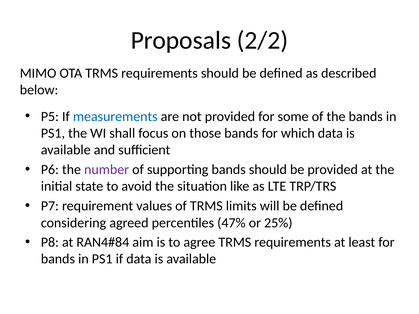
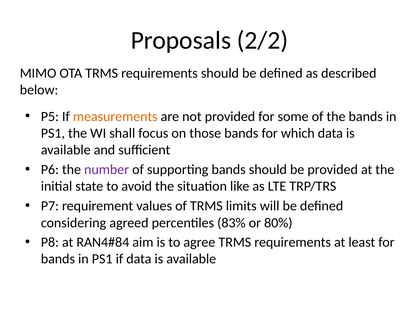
measurements colour: blue -> orange (115, 117)
47%: 47% -> 83% (231, 223)
25%: 25% -> 80% (278, 223)
